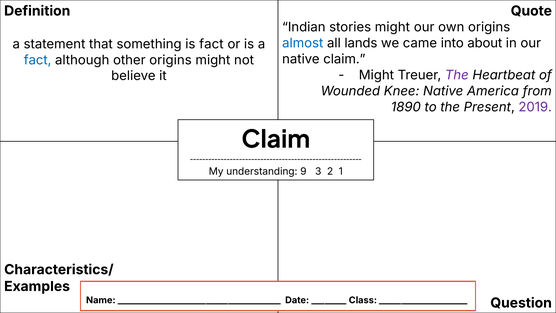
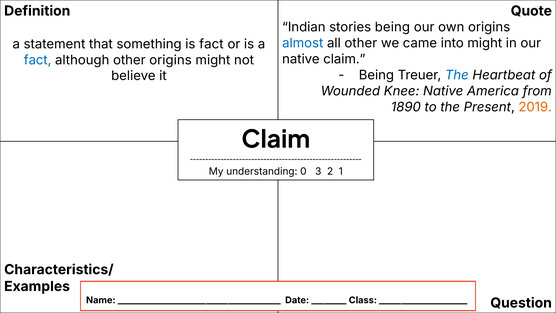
stories might: might -> being (392, 27)
all lands: lands -> other (361, 43)
into about: about -> might (485, 43)
Might: Might -> Being (376, 75)
The colour: purple -> blue (457, 75)
2019 colour: purple -> orange (535, 107)
9: 9 -> 0 (303, 171)
